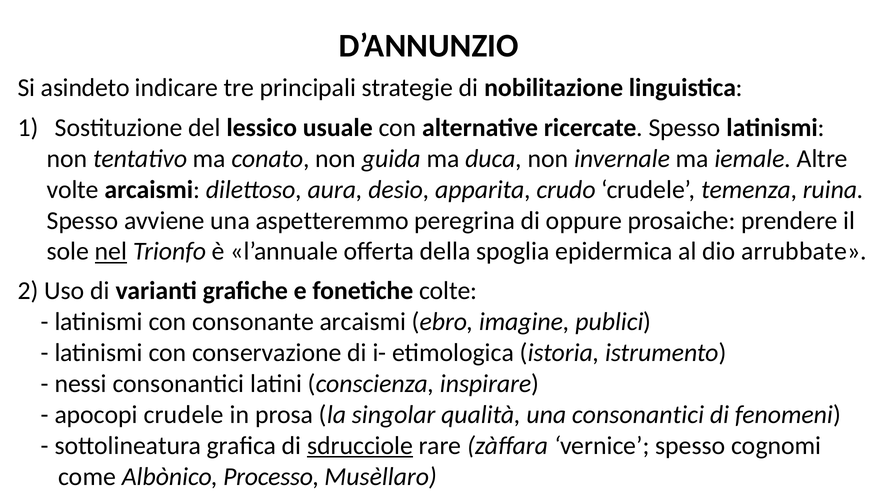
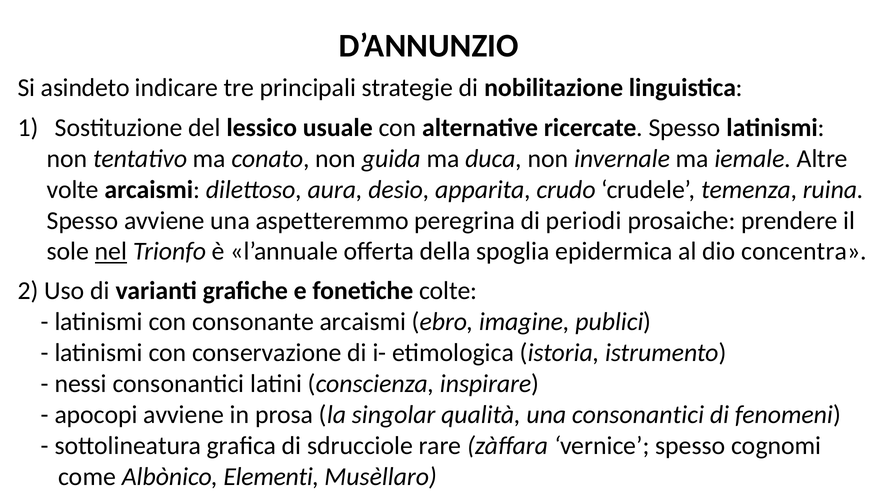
oppure: oppure -> periodi (584, 221)
arrubbate: arrubbate -> concentra (804, 252)
apocopi crudele: crudele -> avviene (184, 415)
sdrucciole underline: present -> none (360, 446)
Processo: Processo -> Elementi (271, 477)
